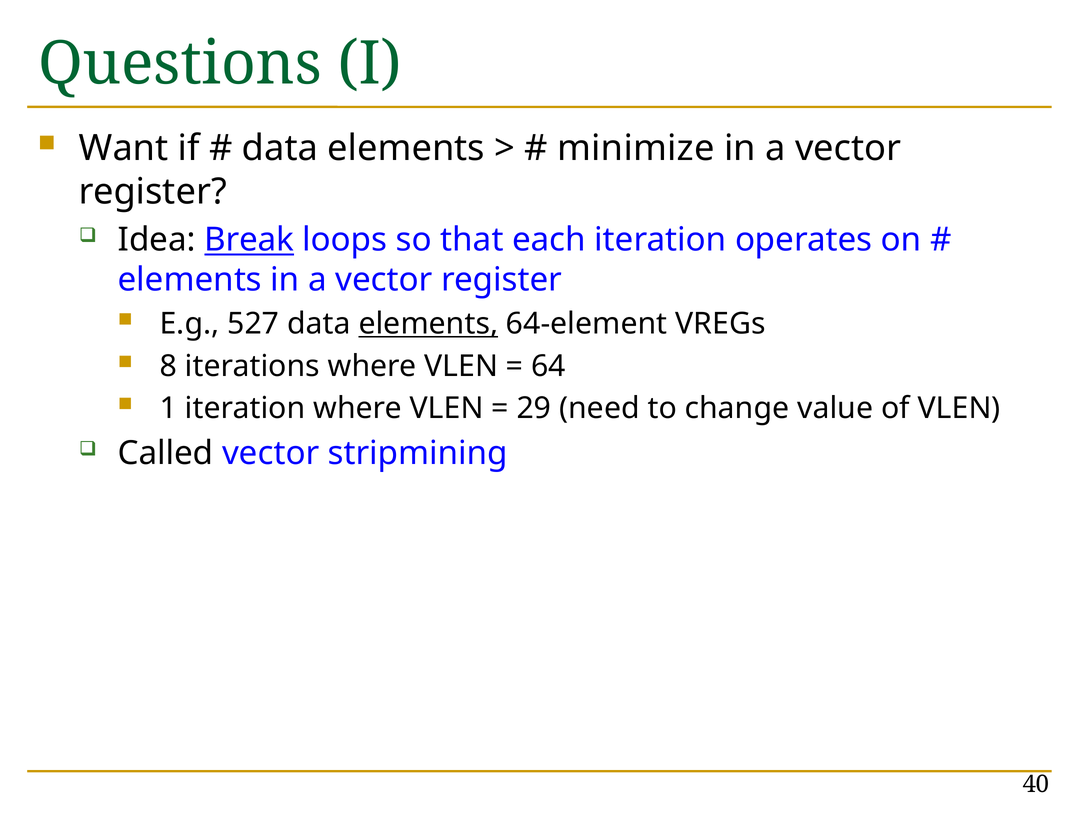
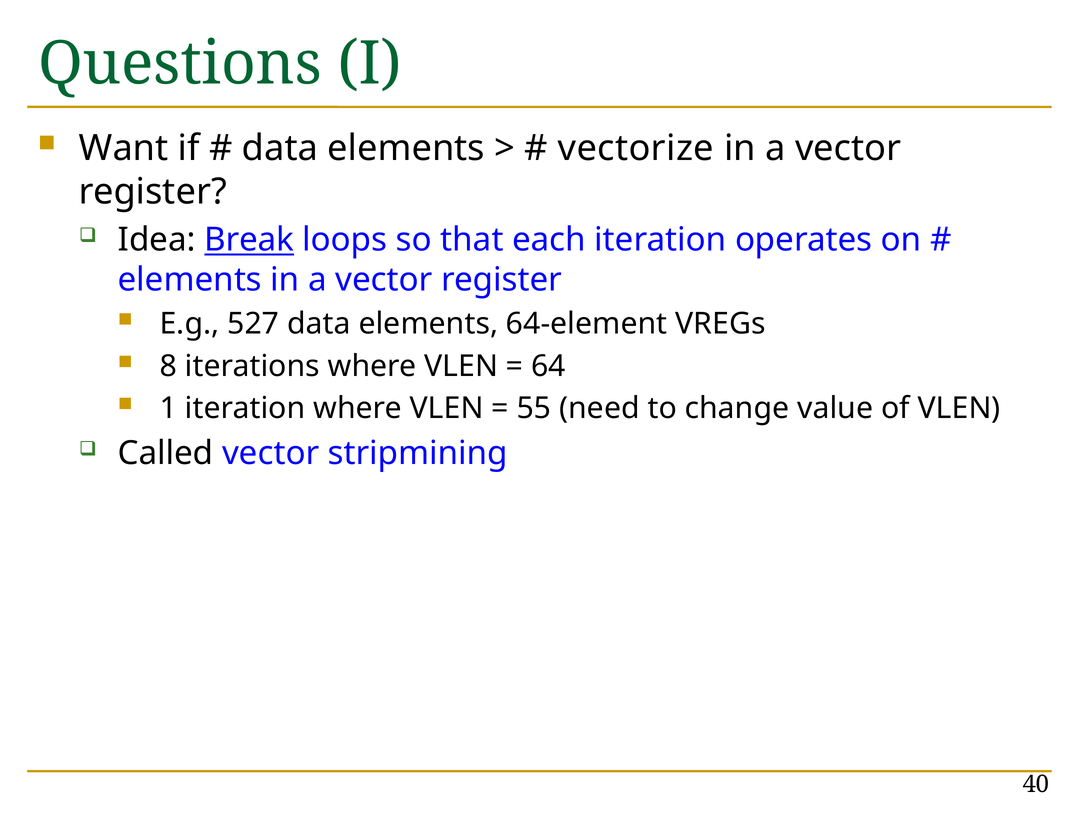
minimize: minimize -> vectorize (636, 148)
elements underline: present -> none (428, 324)
29: 29 -> 55 (534, 408)
